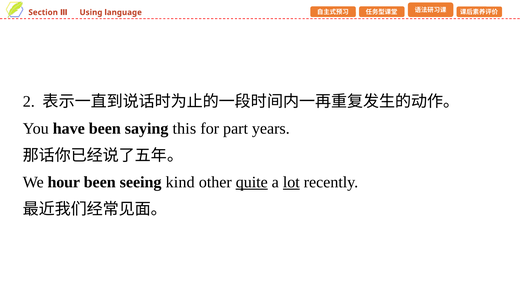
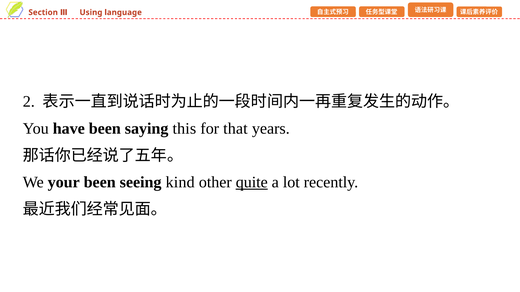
part: part -> that (235, 129)
hour: hour -> your (64, 183)
lot underline: present -> none (291, 183)
